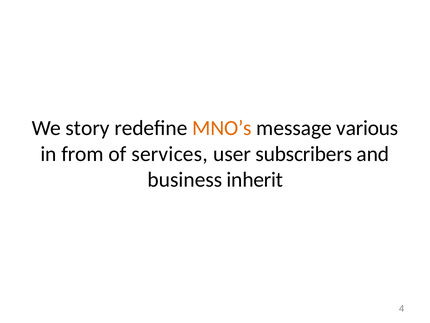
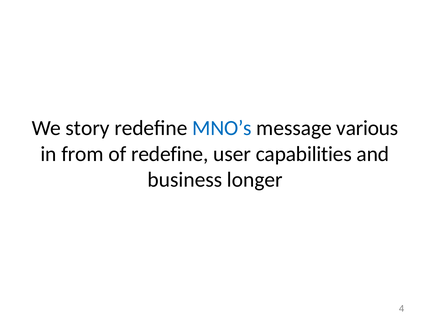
MNO’s colour: orange -> blue (222, 128)
of services: services -> redefine (170, 154)
subscribers: subscribers -> capabilities (304, 154)
inherit: inherit -> longer (255, 180)
